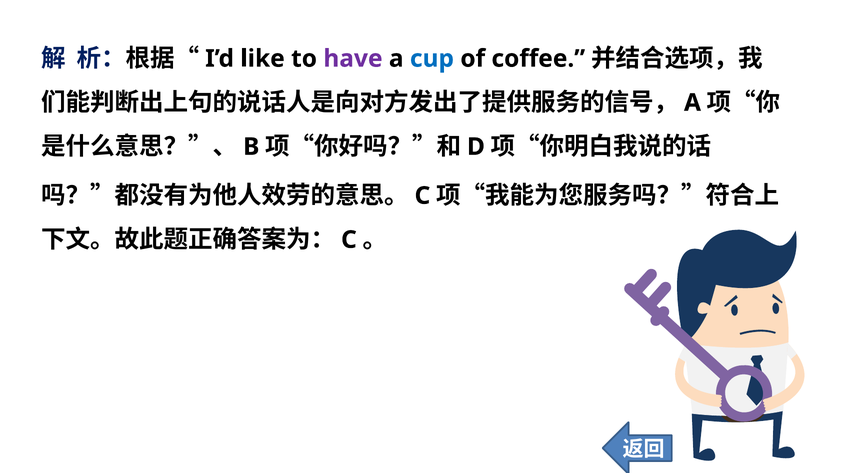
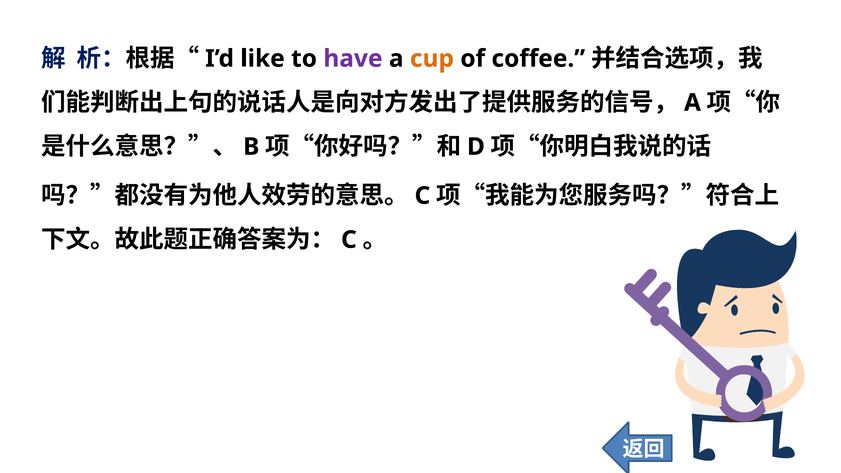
cup colour: blue -> orange (432, 59)
